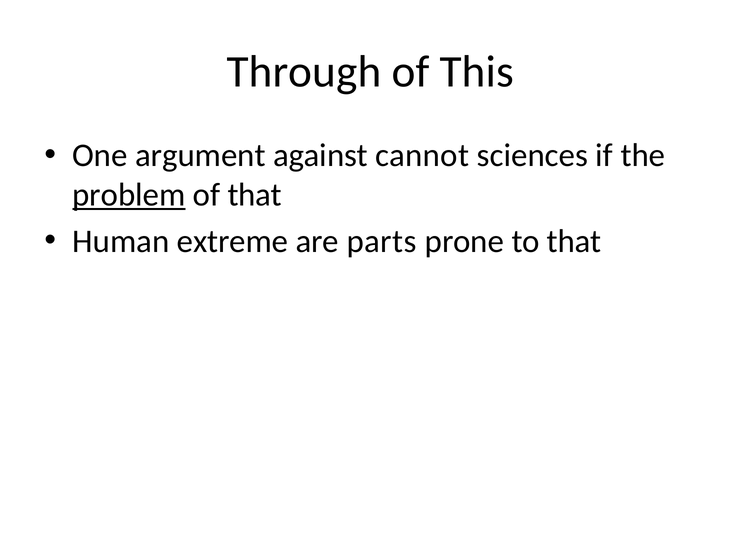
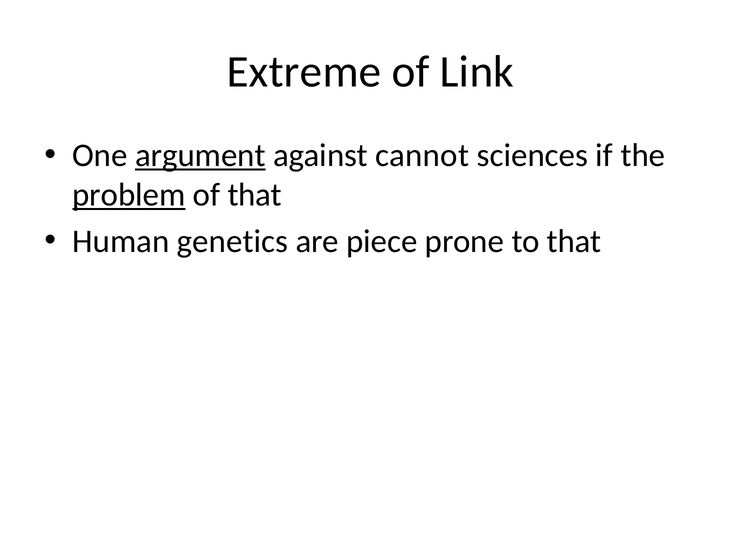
Through: Through -> Extreme (304, 72)
This: This -> Link (477, 72)
argument underline: none -> present (200, 155)
extreme: extreme -> genetics (232, 241)
parts: parts -> piece (382, 241)
